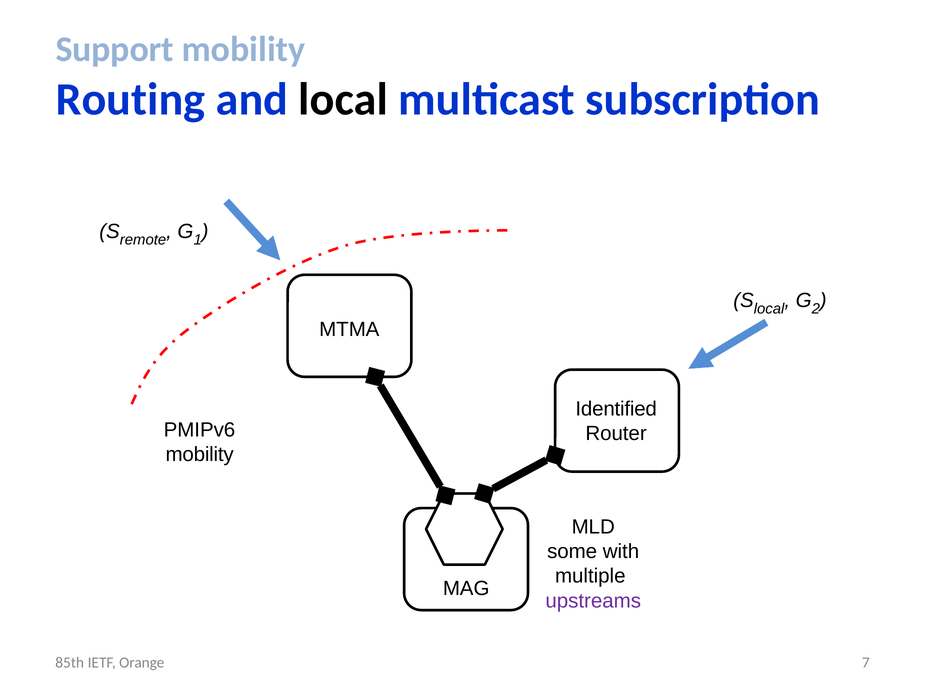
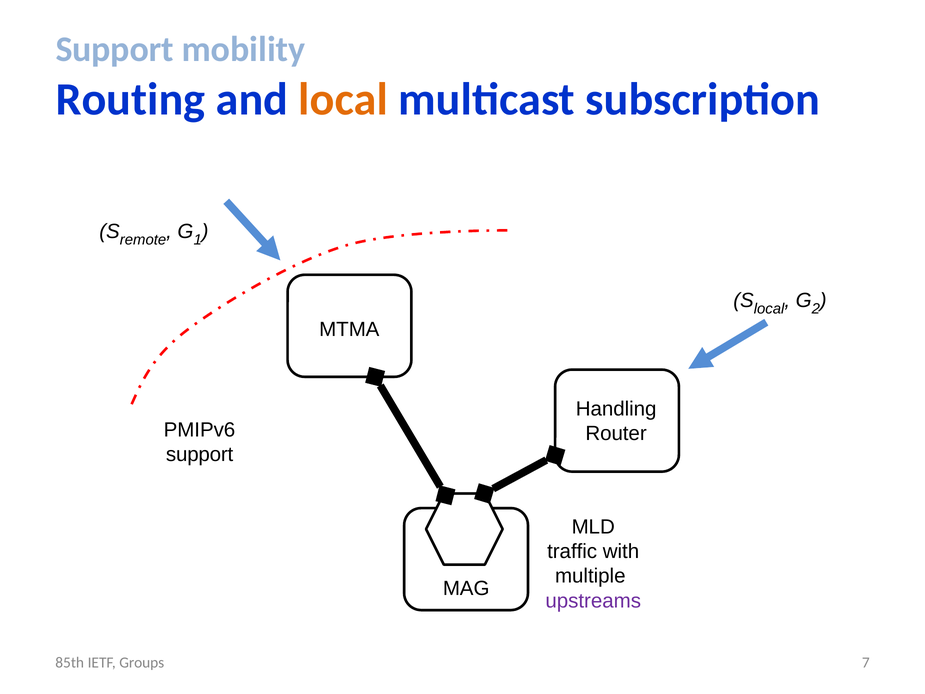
local colour: black -> orange (343, 99)
Identified: Identified -> Handling (616, 409)
mobility: mobility -> support (200, 455)
some: some -> traffic (572, 551)
Orange: Orange -> Groups (142, 663)
